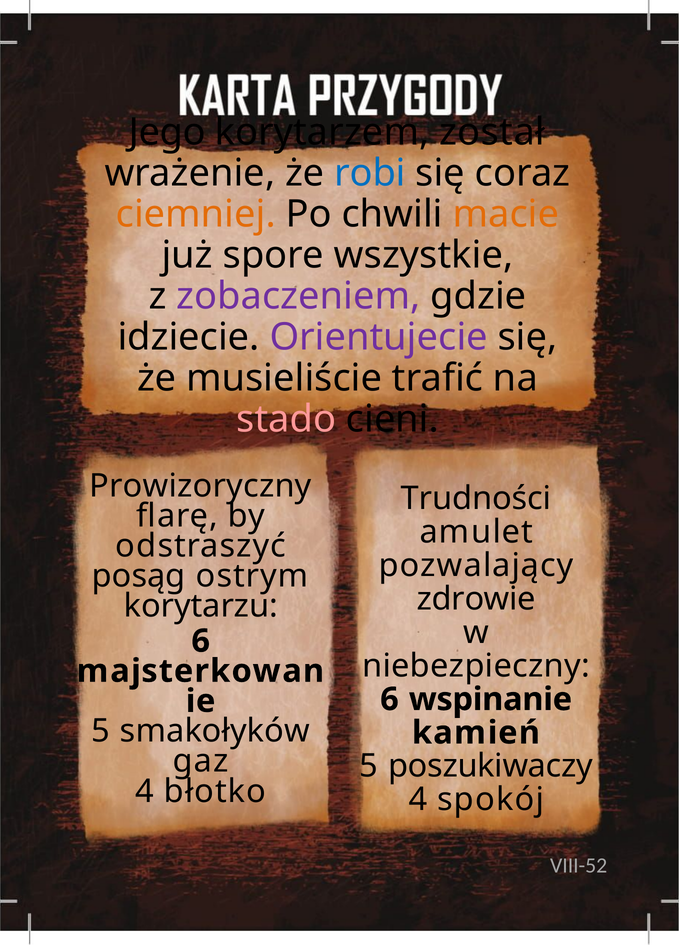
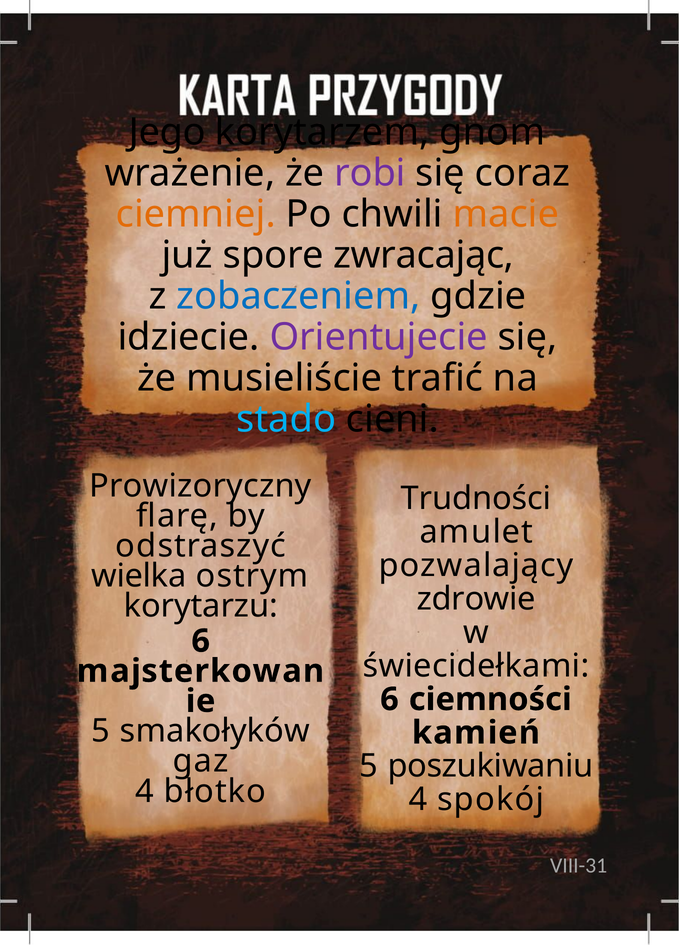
został: został -> gnom (492, 132)
robi colour: blue -> purple (370, 173)
wszystkie: wszystkie -> zwracając (424, 255)
zobaczeniem colour: purple -> blue (299, 296)
stado colour: pink -> light blue (286, 419)
posąg: posąg -> wielka (139, 576)
niebezpieczny: niebezpieczny -> świecidełkami (476, 666)
wspinanie: wspinanie -> ciemności (490, 699)
poszukiwaczy: poszukiwaczy -> poszukiwaniu (490, 766)
VIII-52: VIII-52 -> VIII-31 (579, 866)
